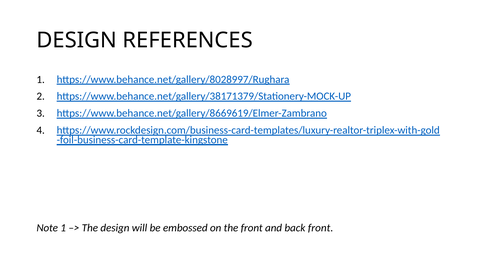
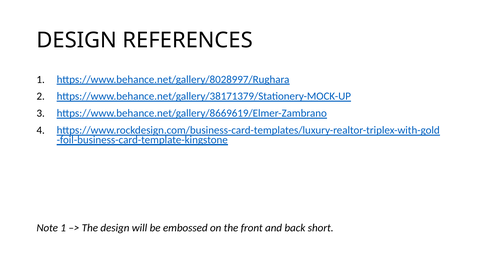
back front: front -> short (321, 228)
